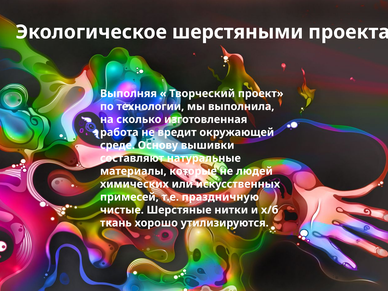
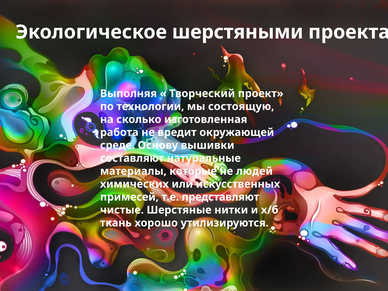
выполнила: выполнила -> состоящую (241, 106)
праздничную: праздничную -> представляют (220, 197)
